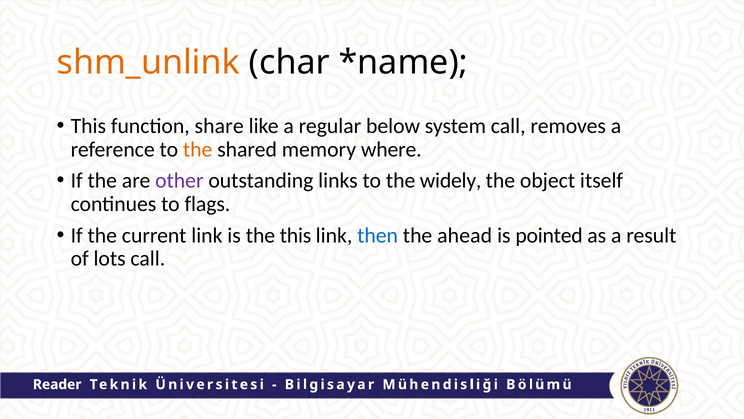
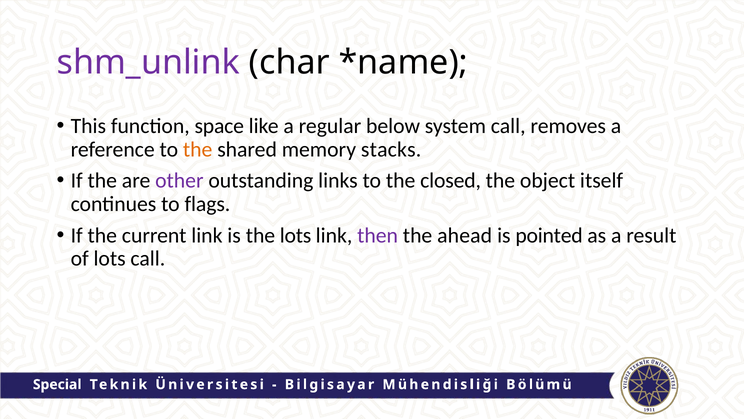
shm_unlink colour: orange -> purple (148, 62)
share: share -> space (219, 126)
where: where -> stacks (391, 149)
widely: widely -> closed (451, 180)
the this: this -> lots (296, 235)
then colour: blue -> purple (378, 235)
Reader: Reader -> Special (57, 384)
